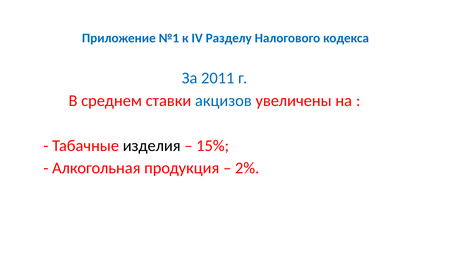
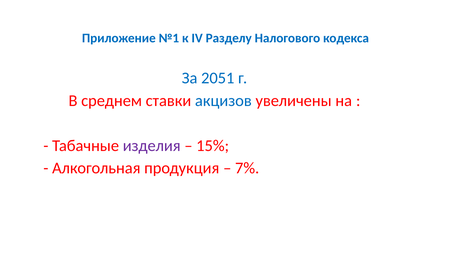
2011: 2011 -> 2051 (218, 78)
изделия colour: black -> purple (152, 145)
2%: 2% -> 7% (247, 168)
